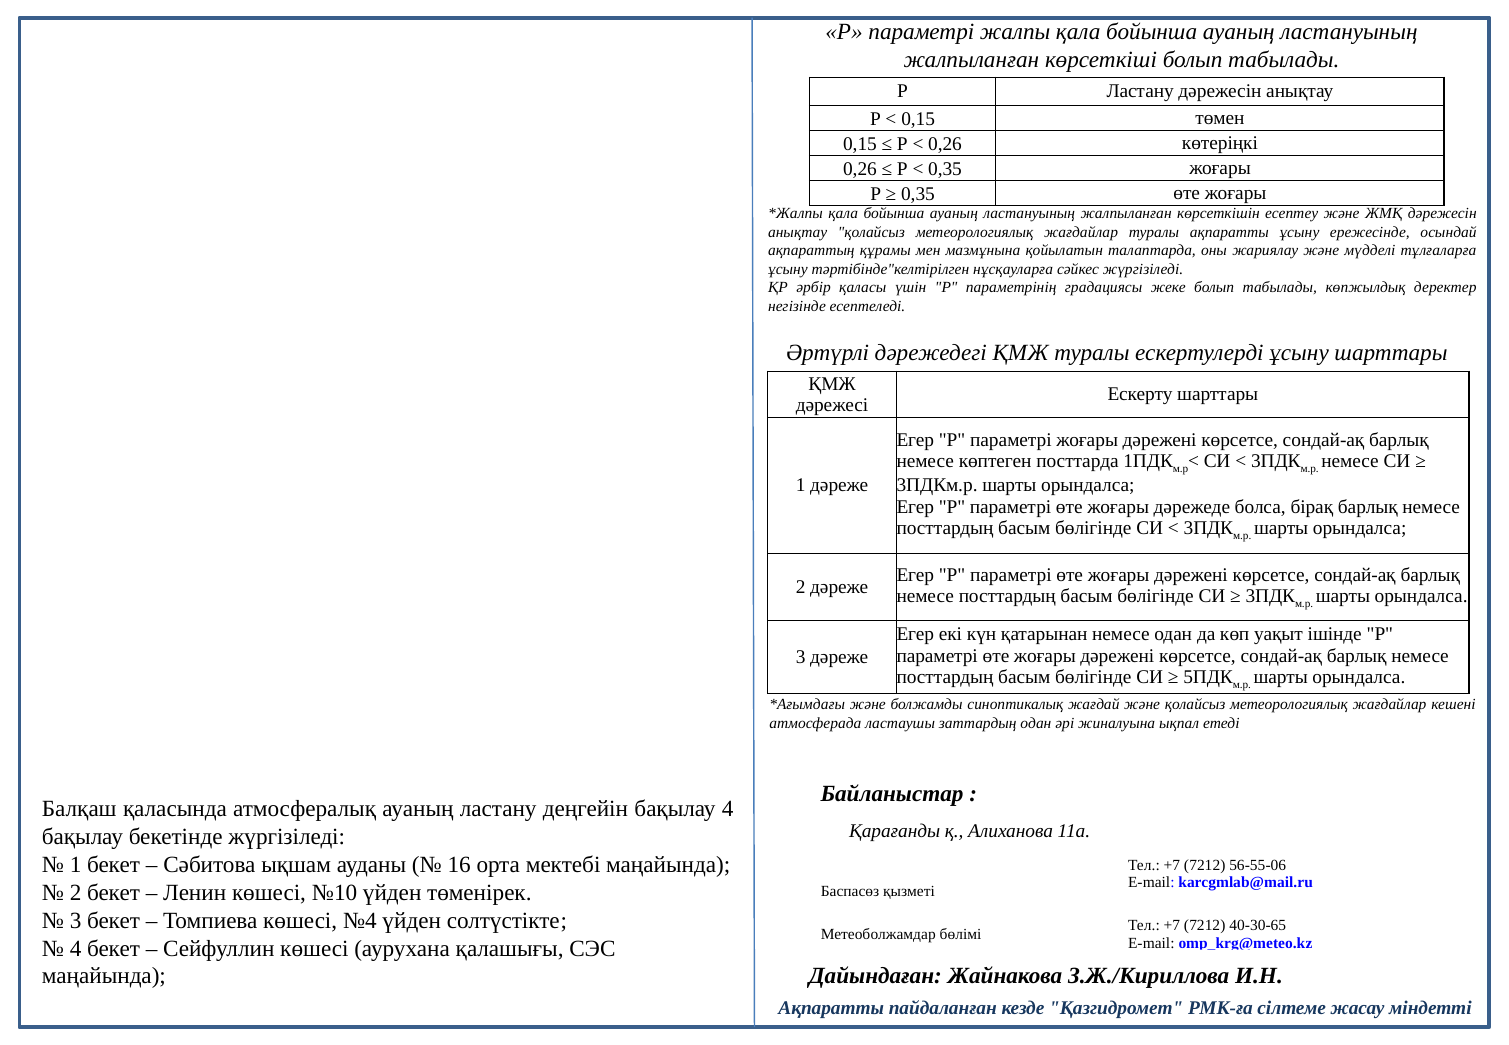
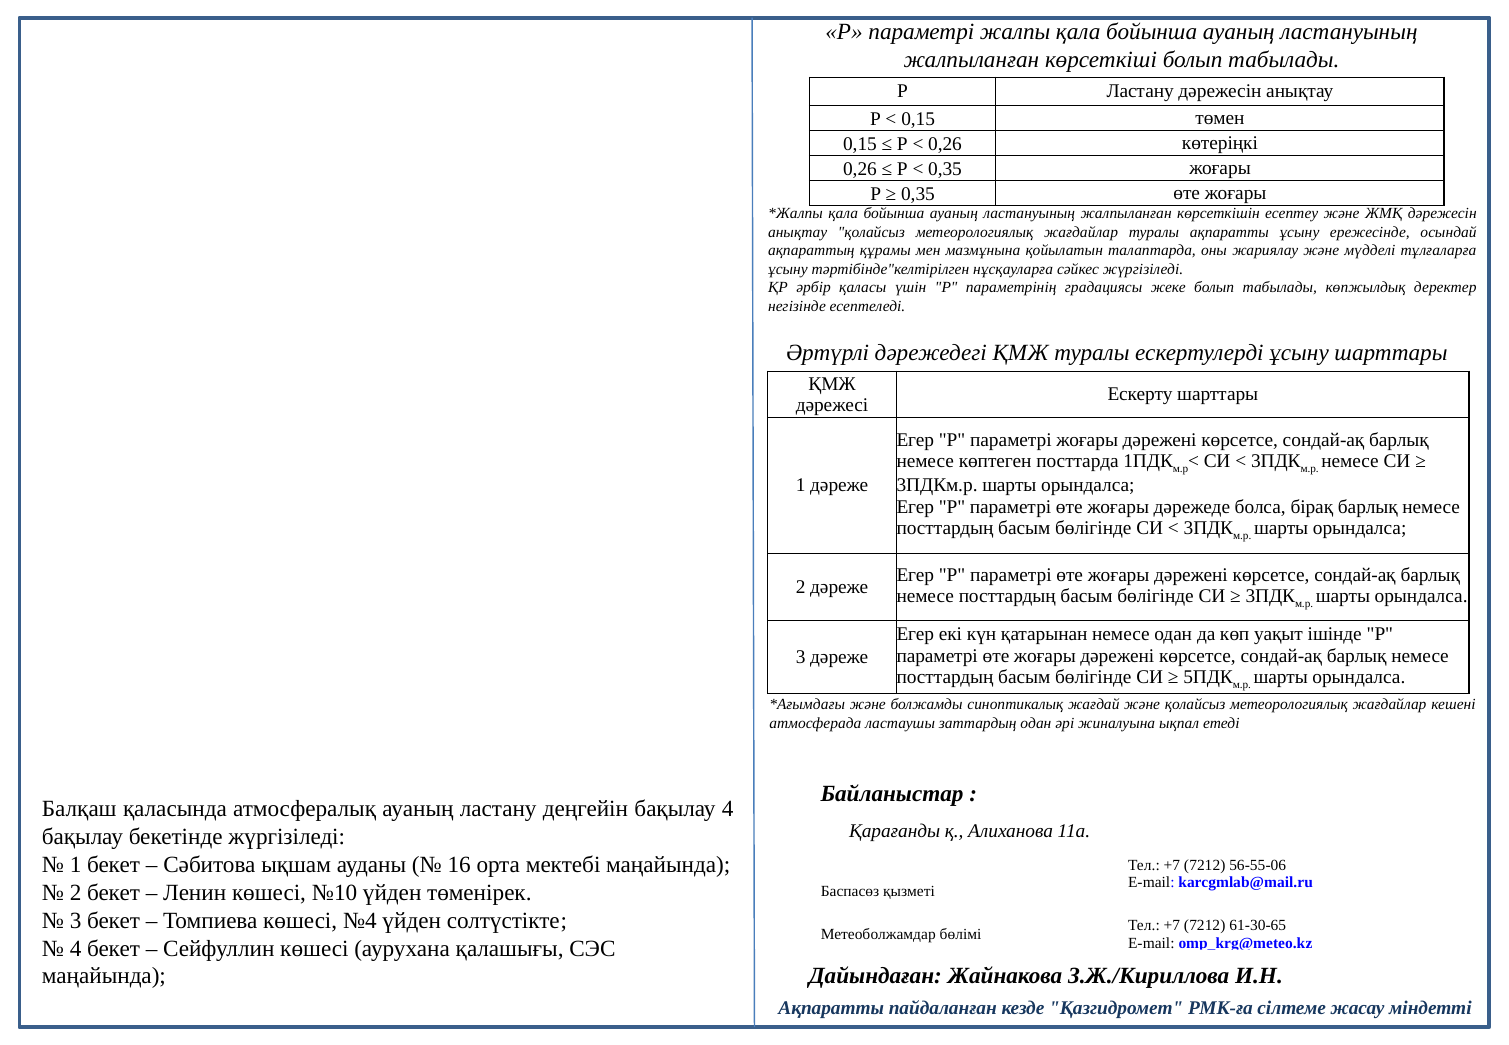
40-30-65: 40-30-65 -> 61-30-65 (1258, 925)
